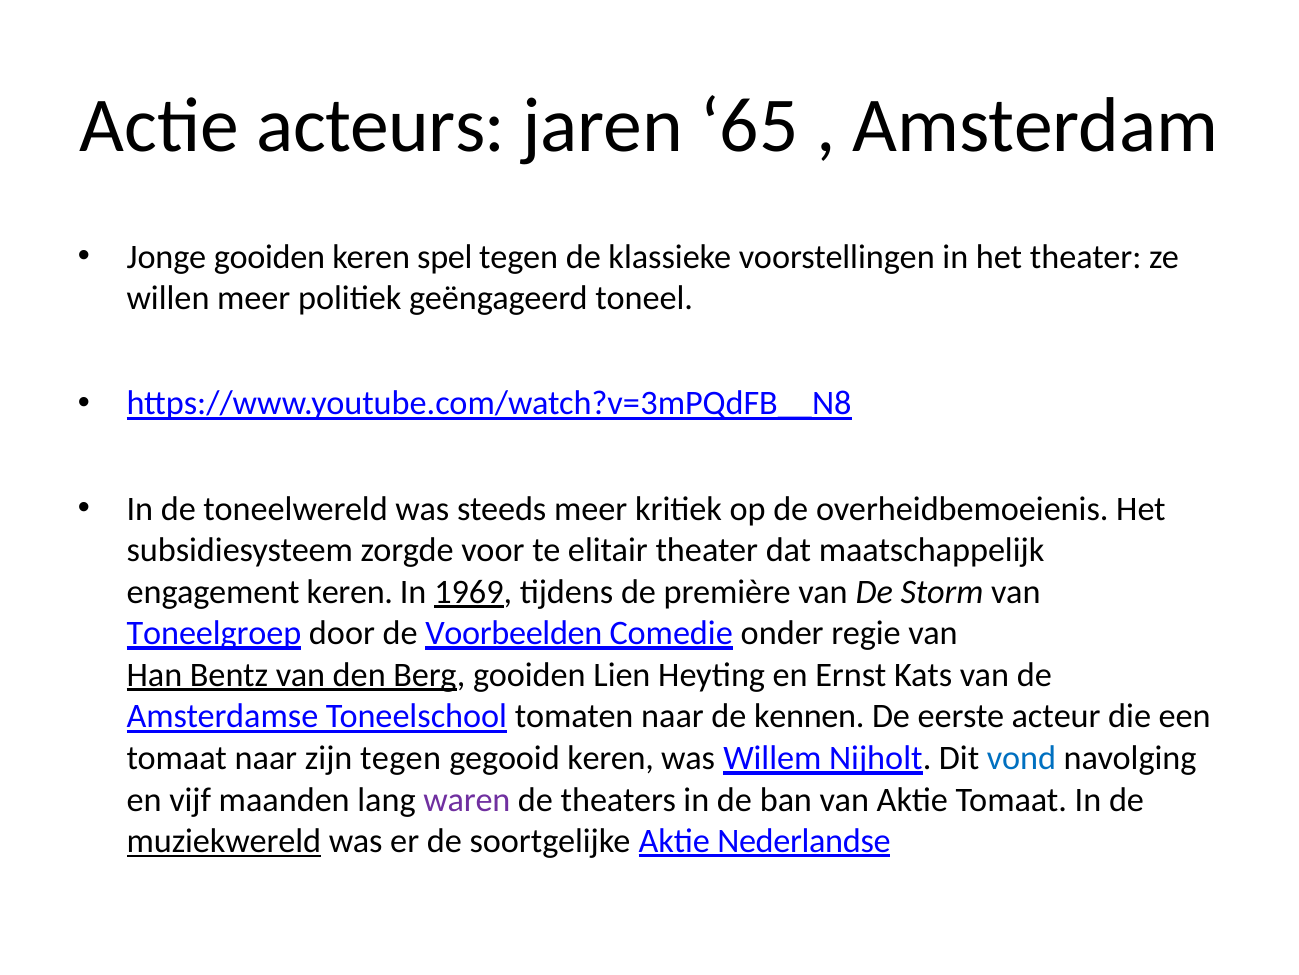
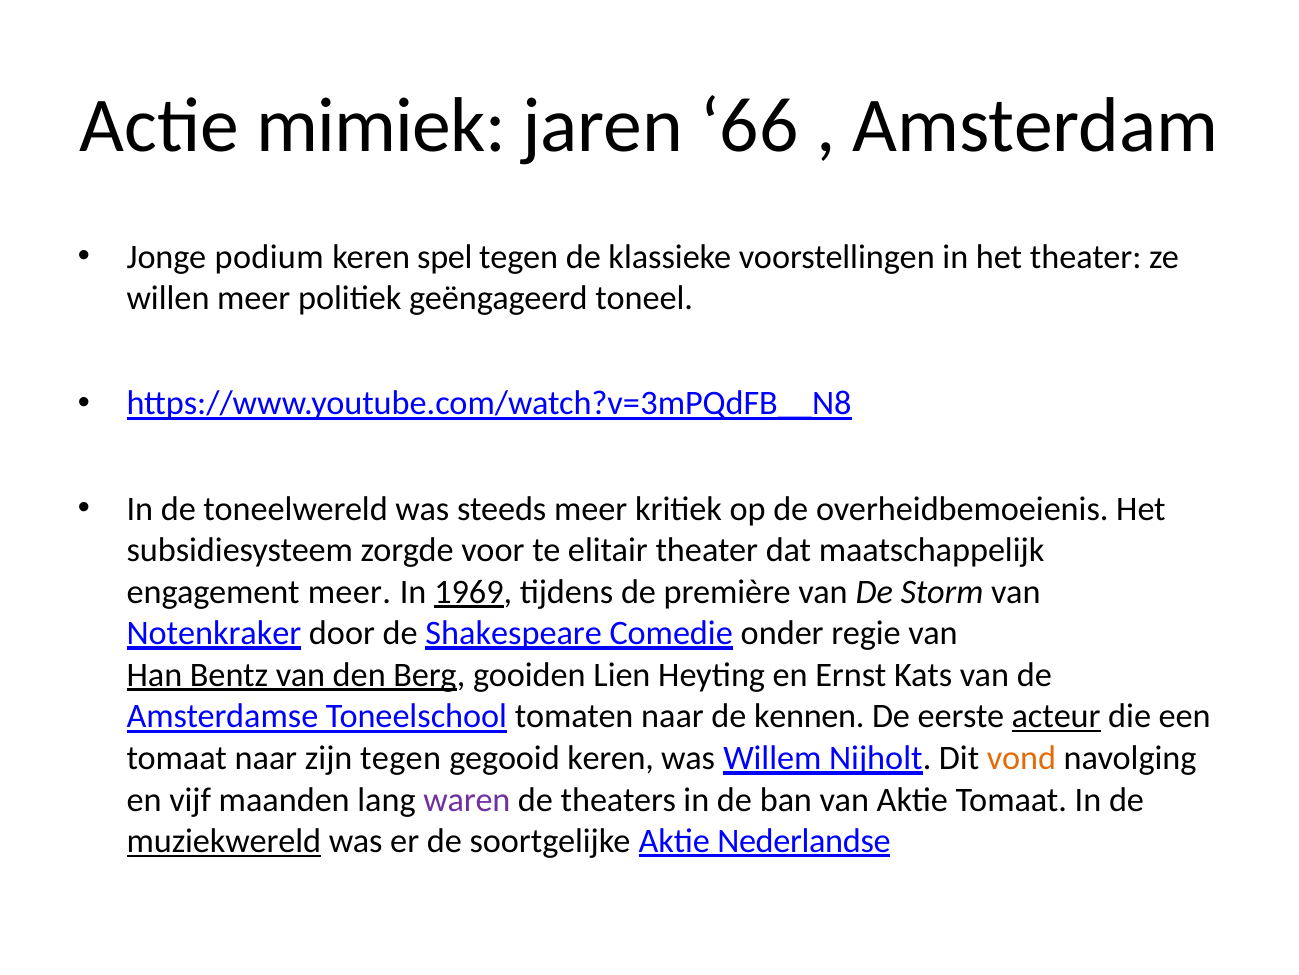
acteurs: acteurs -> mimiek (381, 126)
65: 65 -> 66 (749, 126)
Jonge gooiden: gooiden -> podium (269, 257)
engagement keren: keren -> meer (349, 591)
Toneelgroep: Toneelgroep -> Notenkraker (214, 633)
Voorbeelden: Voorbeelden -> Shakespeare (514, 633)
acteur underline: none -> present (1056, 716)
vond colour: blue -> orange (1021, 758)
